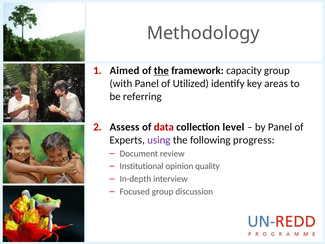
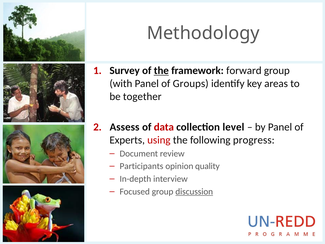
Aimed: Aimed -> Survey (125, 71)
capacity: capacity -> forward (244, 71)
Utilized: Utilized -> Groups (191, 84)
referring: referring -> together (142, 97)
using colour: purple -> red (159, 140)
Institutional: Institutional -> Participants (141, 166)
discussion underline: none -> present (194, 191)
